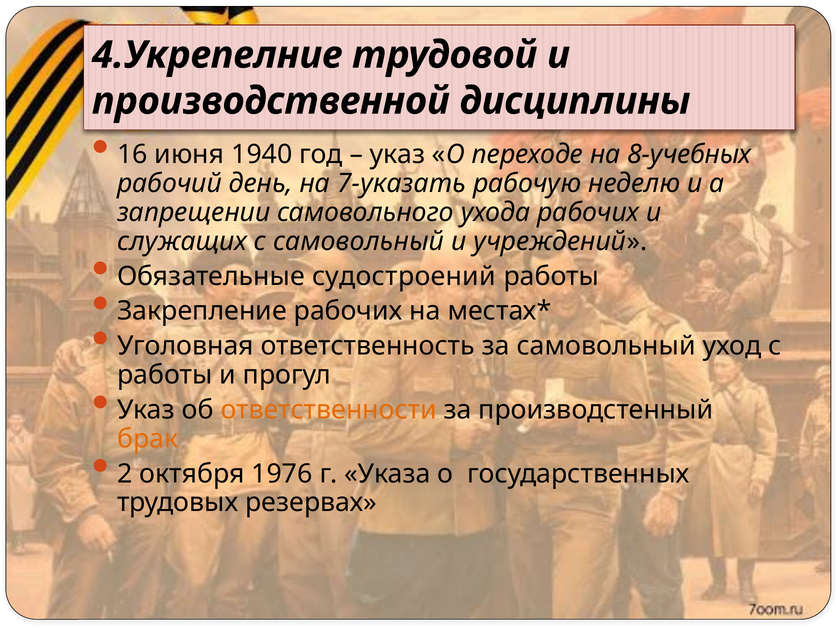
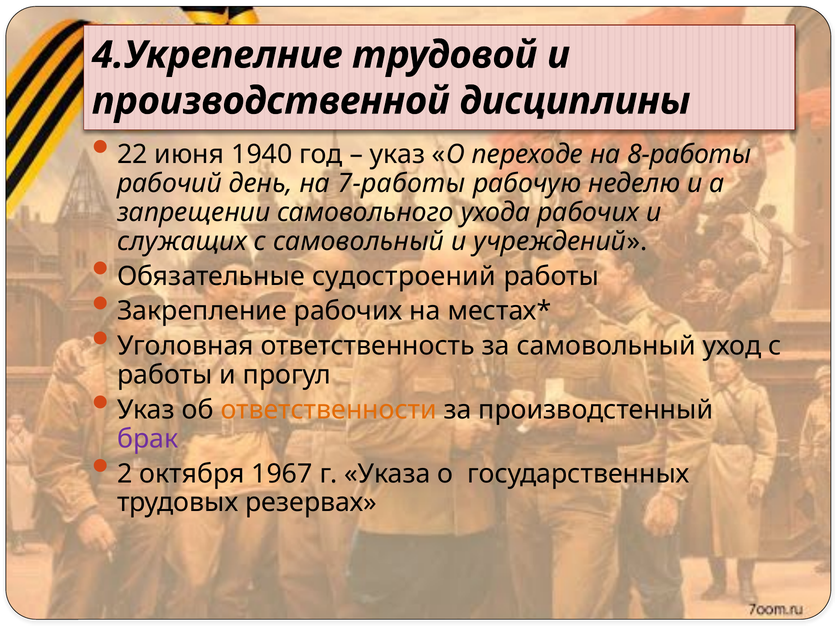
16: 16 -> 22 (132, 155)
8-учебных: 8-учебных -> 8-работы (689, 155)
7-указать: 7-указать -> 7-работы (401, 183)
брак colour: orange -> purple (148, 439)
1976: 1976 -> 1967 (282, 474)
